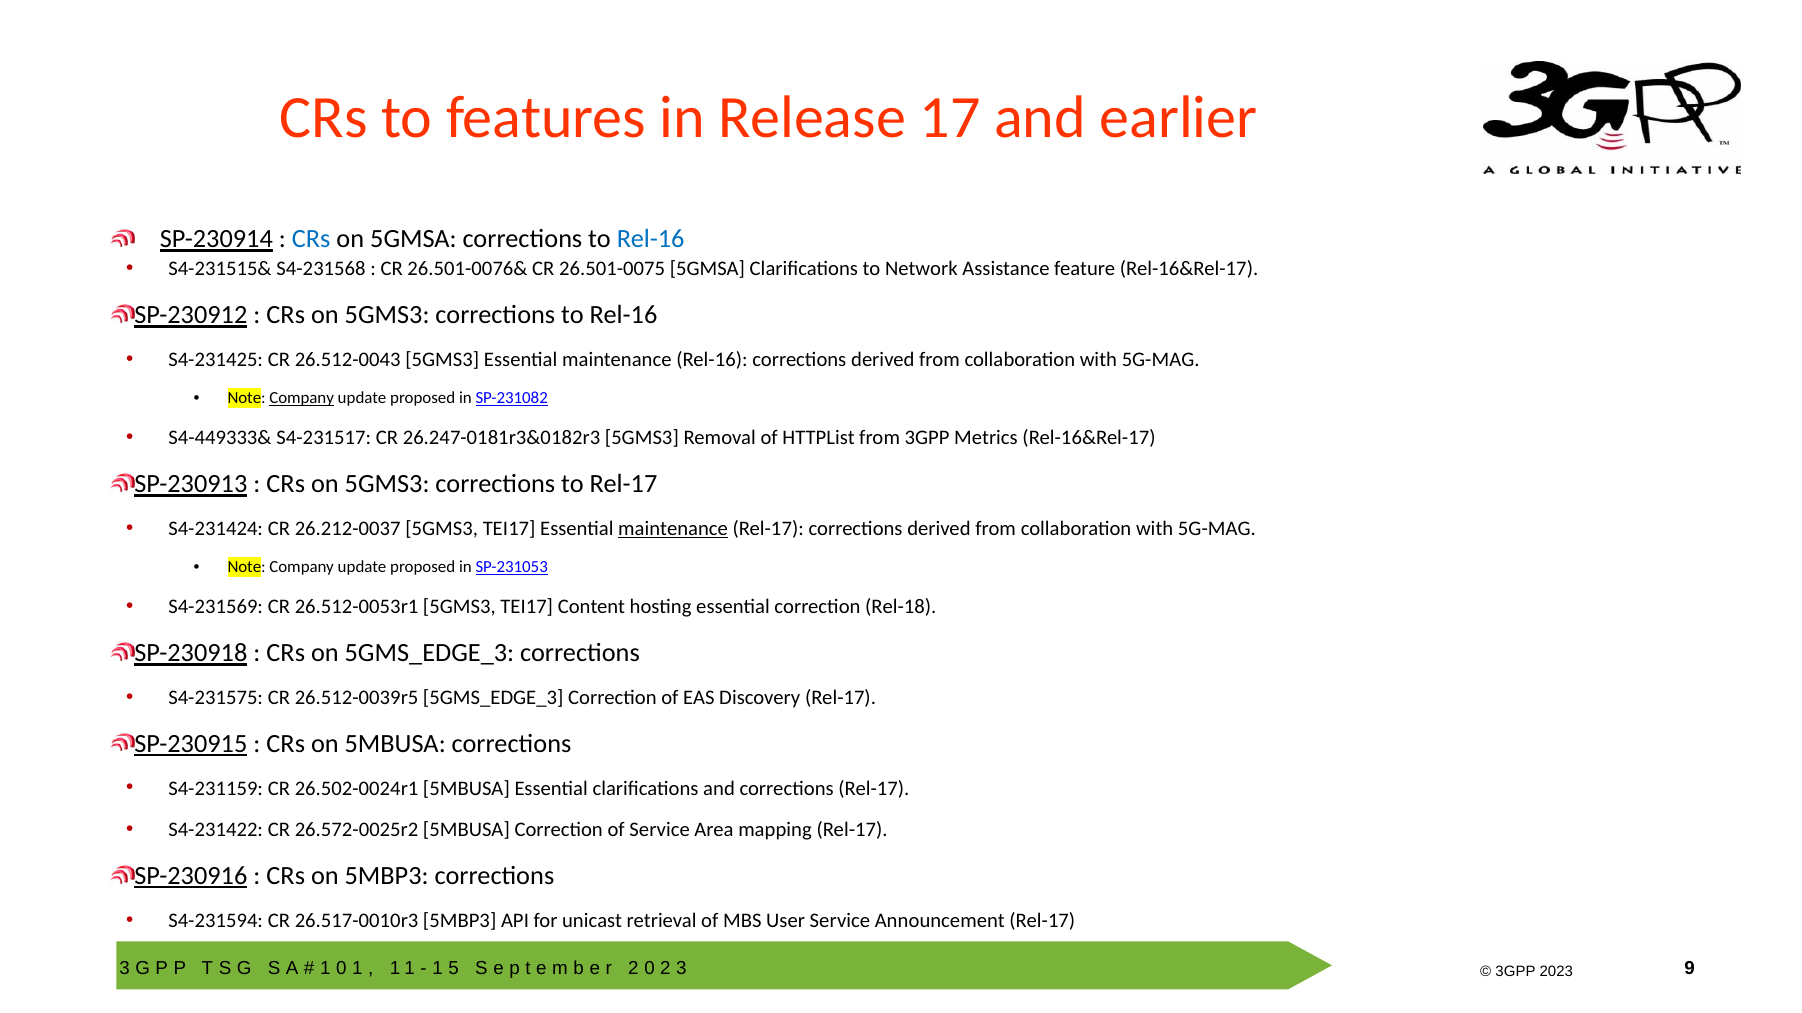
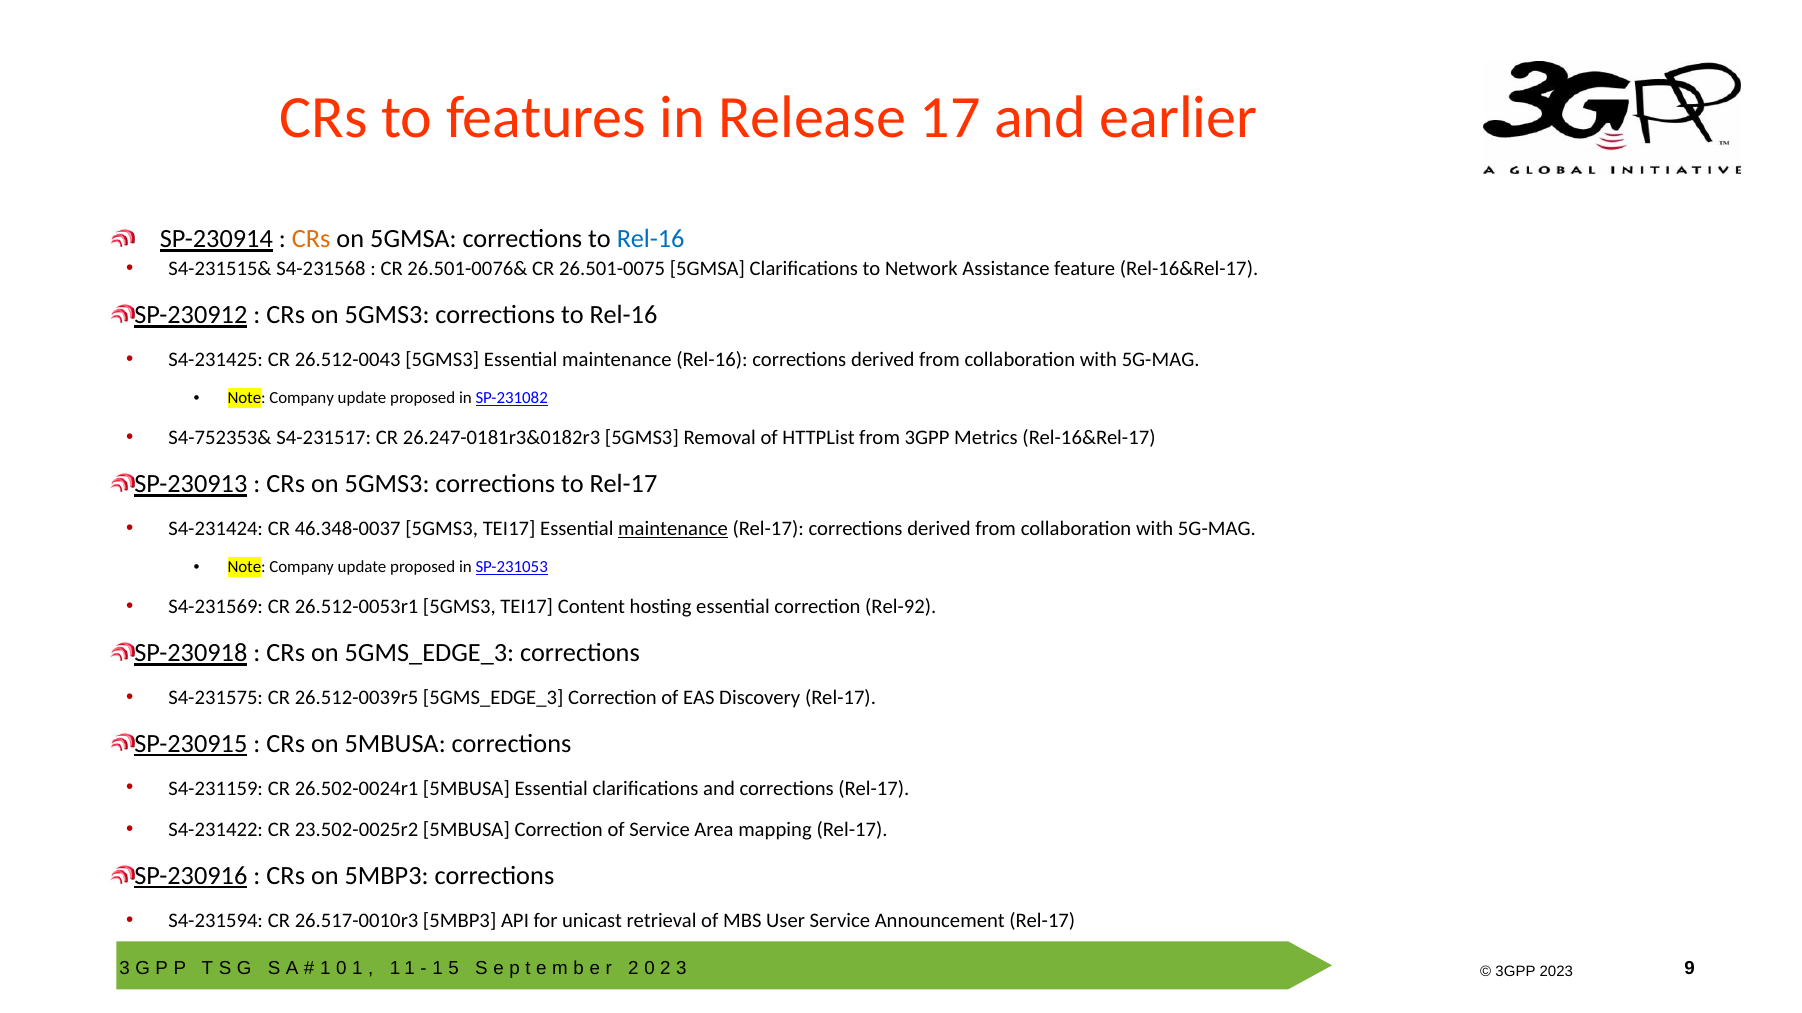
CRs colour: blue -> orange (311, 239)
Company underline: present -> none (302, 399)
S4-449333&: S4-449333& -> S4-752353& (220, 438)
26.212-0037: 26.212-0037 -> 46.348-0037 (348, 529)
Rel-18: Rel-18 -> Rel-92 (901, 607)
26.572-0025r2: 26.572-0025r2 -> 23.502-0025r2 (357, 830)
